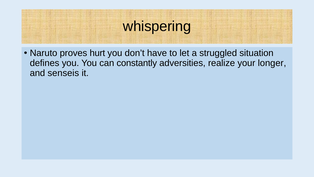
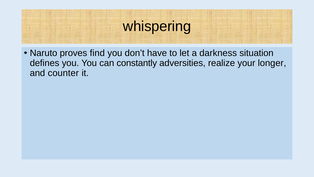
hurt: hurt -> find (97, 53)
struggled: struggled -> darkness (218, 53)
senseis: senseis -> counter (63, 73)
